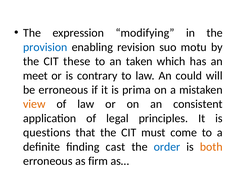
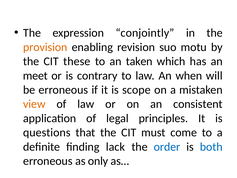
modifying: modifying -> conjointly (145, 33)
provision colour: blue -> orange (45, 47)
could: could -> when (189, 75)
prima: prima -> scope (136, 90)
cast: cast -> lack (115, 147)
both colour: orange -> blue (211, 147)
firm: firm -> only (98, 161)
